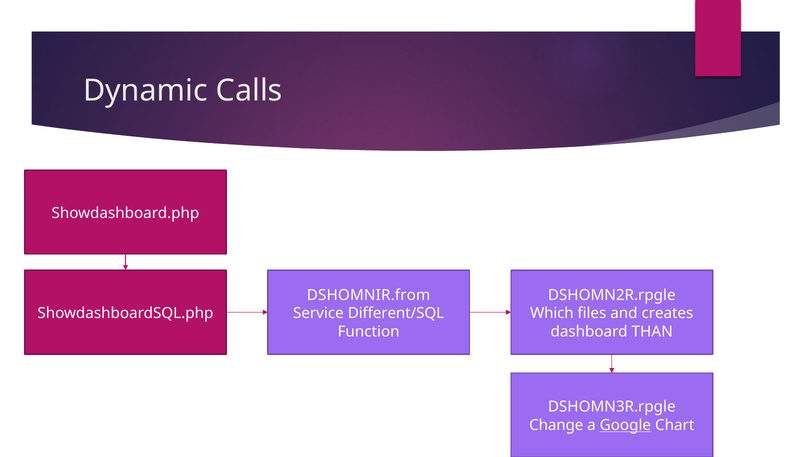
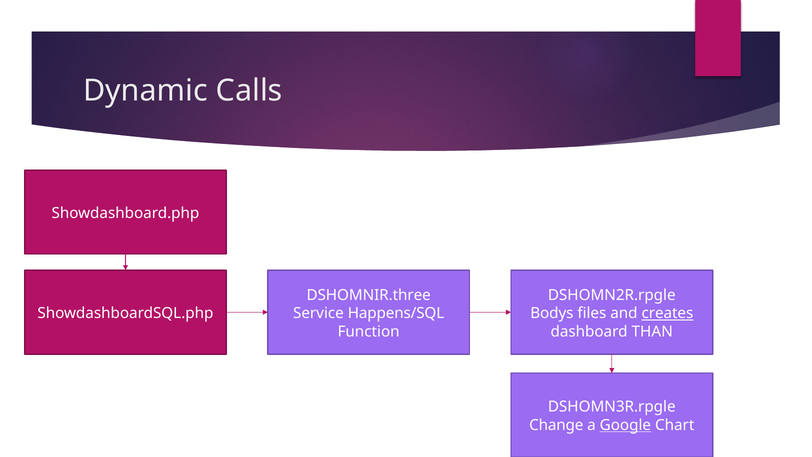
DSHOMNIR.from: DSHOMNIR.from -> DSHOMNIR.three (369, 295)
Different/SQL: Different/SQL -> Happens/SQL (396, 313)
Which: Which -> Bodys (552, 313)
creates underline: none -> present (667, 313)
